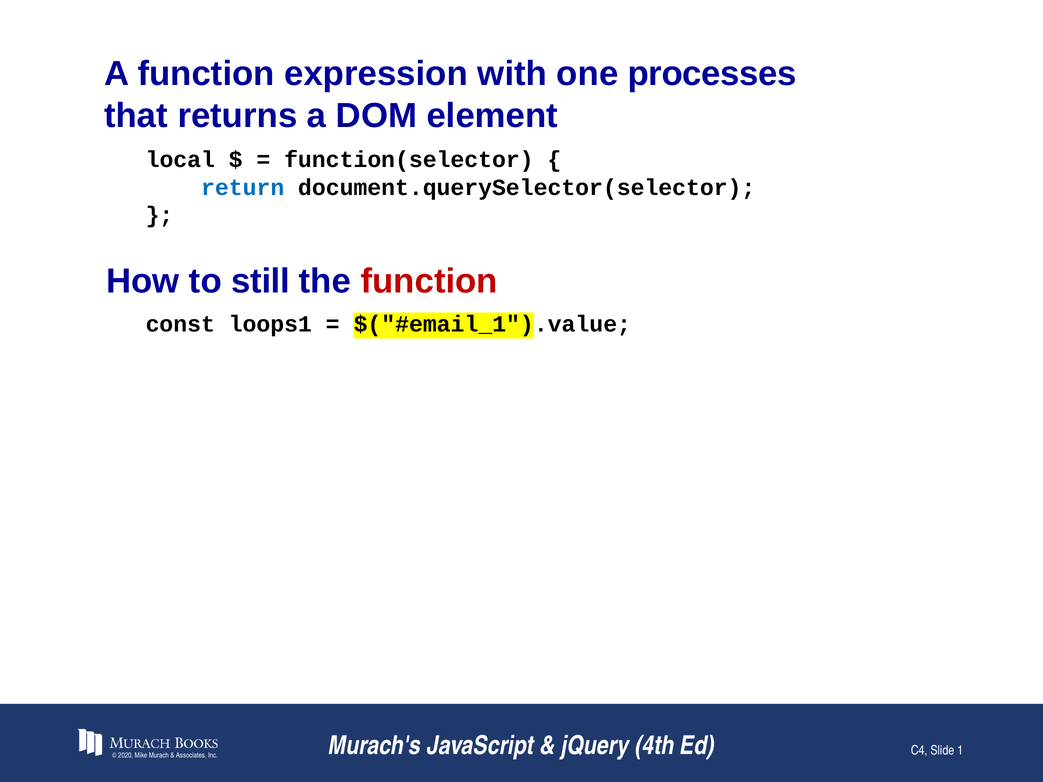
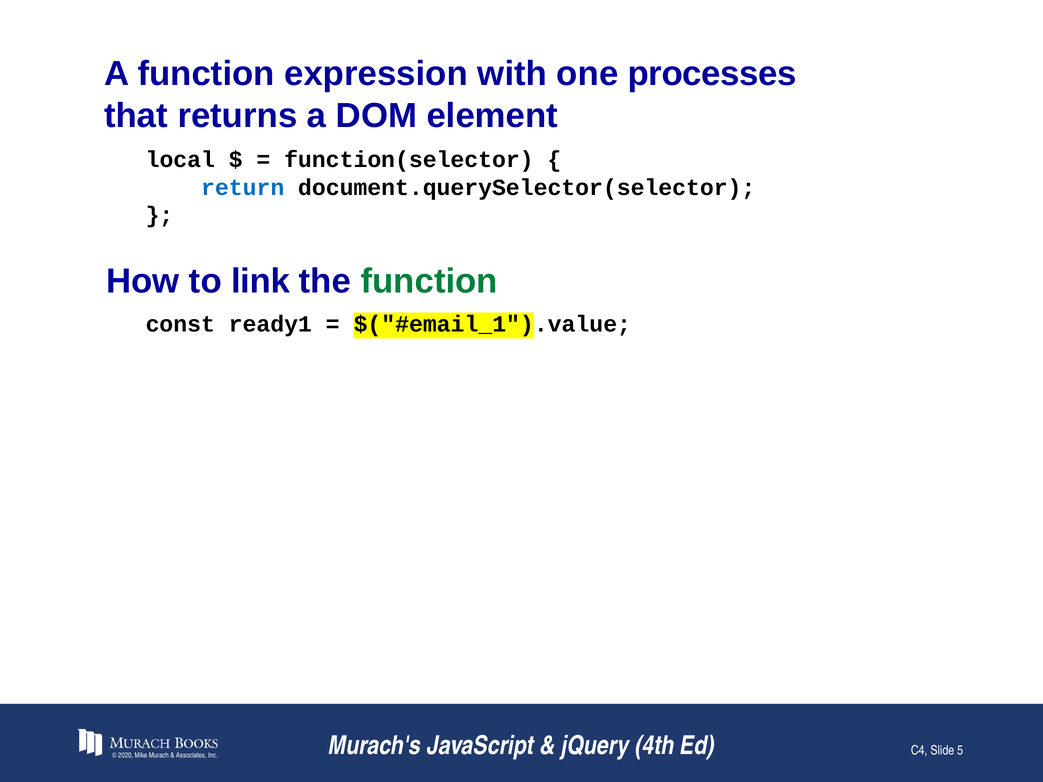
still: still -> link (261, 281)
function colour: red -> green (429, 281)
loops1: loops1 -> ready1 (270, 324)
1: 1 -> 5 (960, 750)
